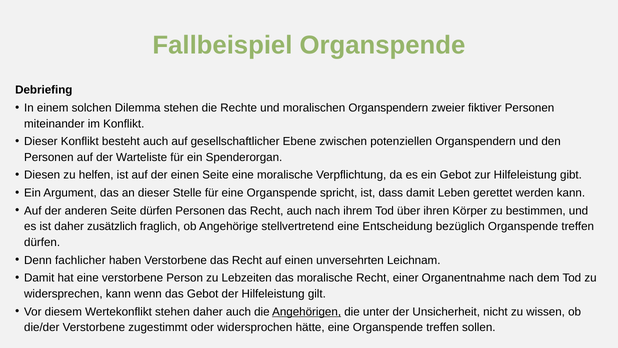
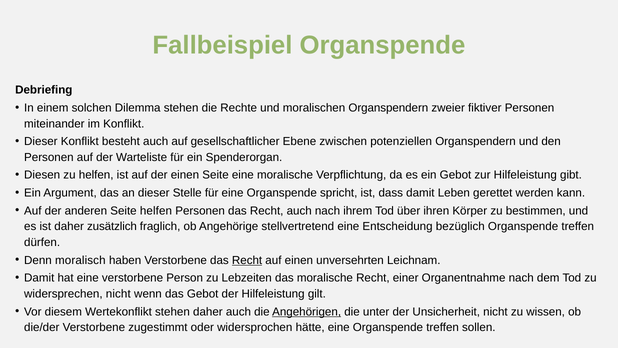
Seite dürfen: dürfen -> helfen (156, 211)
fachlicher: fachlicher -> moralisch (80, 260)
Recht underline: none -> present (247, 260)
widersprechen kann: kann -> nicht (118, 294)
